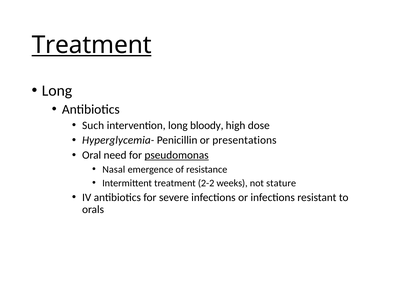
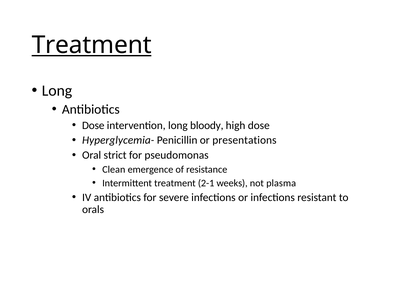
Such: Such -> Dose (93, 125)
need: need -> strict (115, 155)
pseudomonas underline: present -> none (177, 155)
Nasal: Nasal -> Clean (114, 170)
2-2: 2-2 -> 2-1 (206, 183)
stature: stature -> plasma (281, 183)
